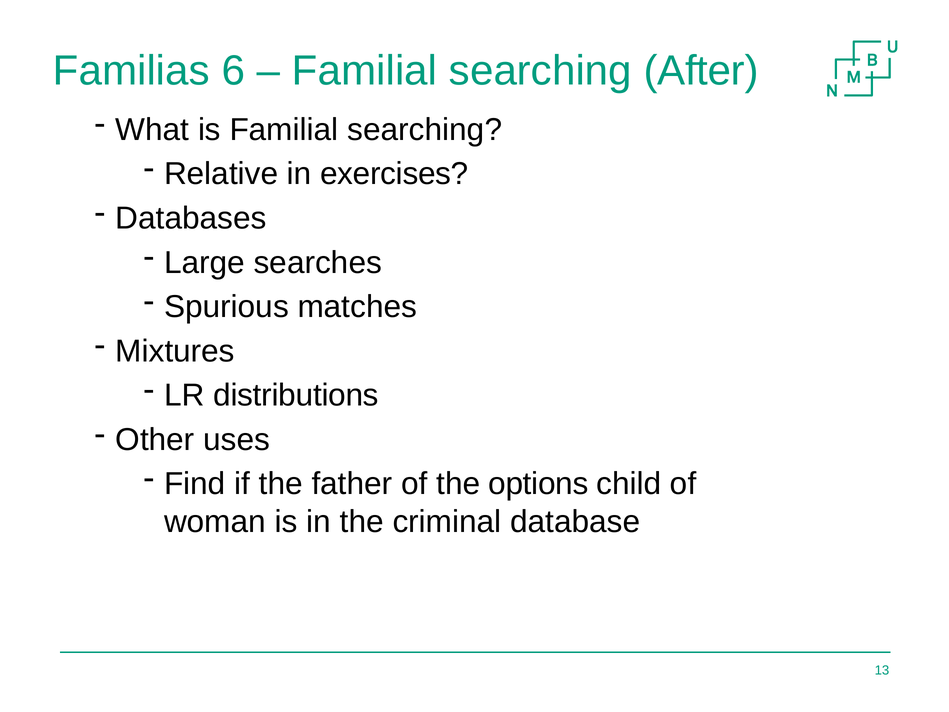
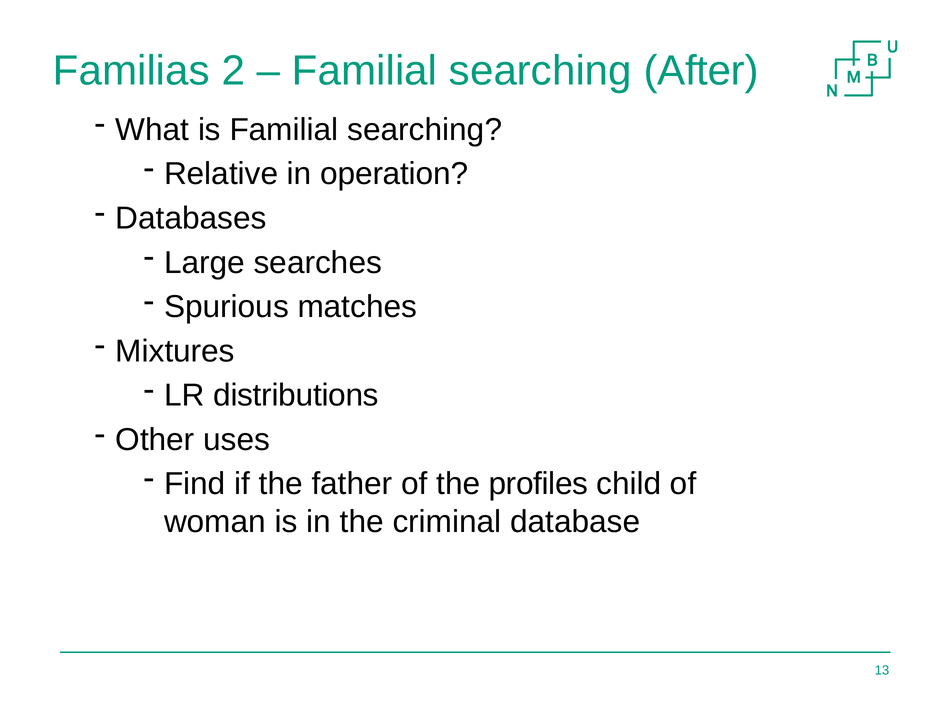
6: 6 -> 2 (233, 71)
exercises: exercises -> operation (394, 174)
options: options -> profiles (538, 484)
